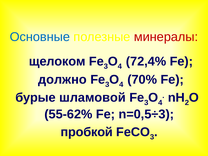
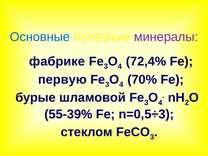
минералы colour: red -> purple (166, 37)
щелоком: щелоком -> фабрике (57, 61)
должно: должно -> первую (62, 79)
55-62%: 55-62% -> 55-39% (68, 114)
пробкой: пробкой -> стеклом (87, 132)
